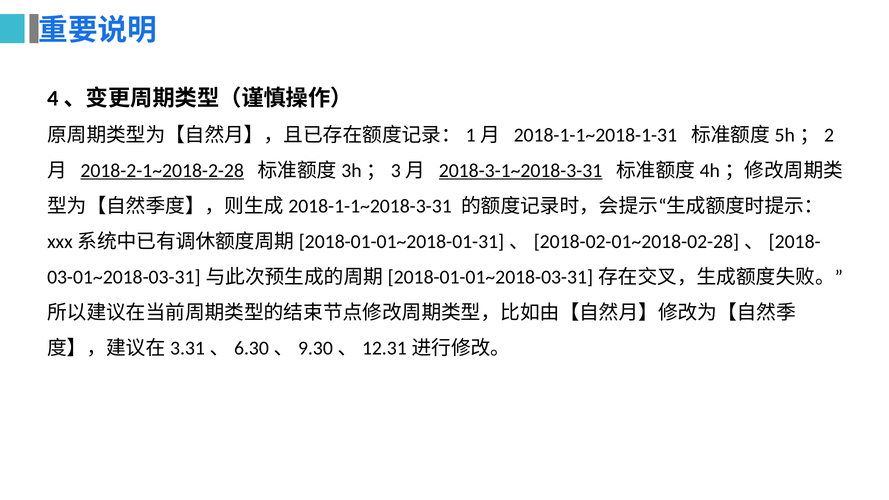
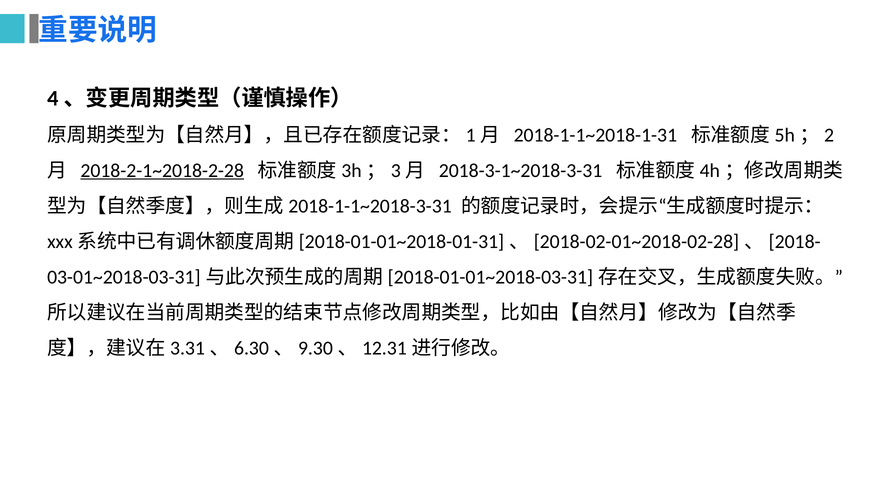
2018-3-1~2018-3-31 underline: present -> none (521, 171)
